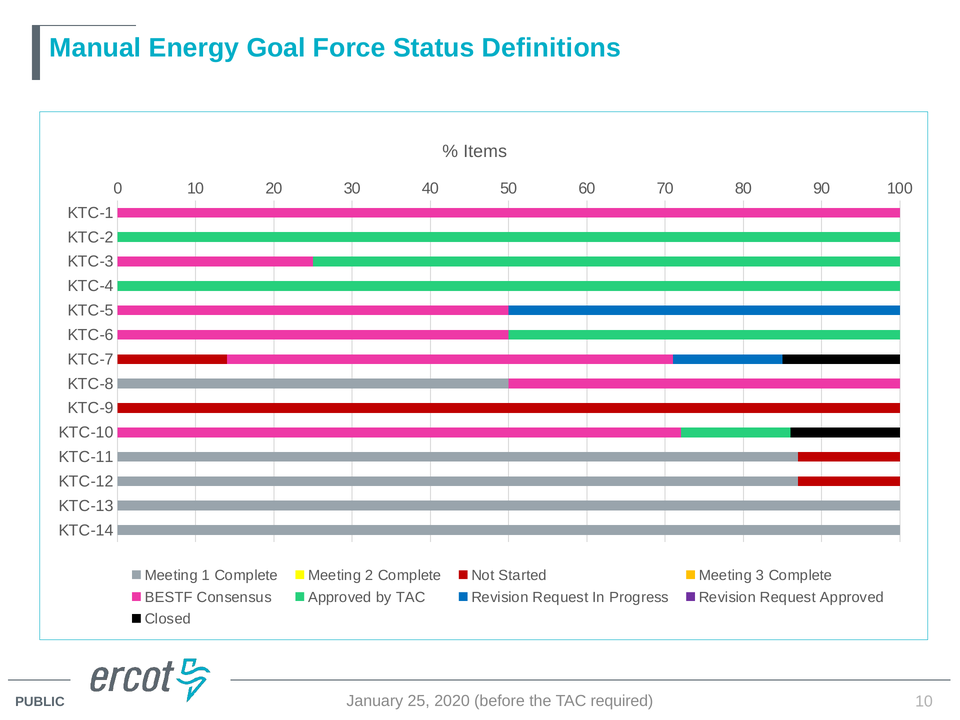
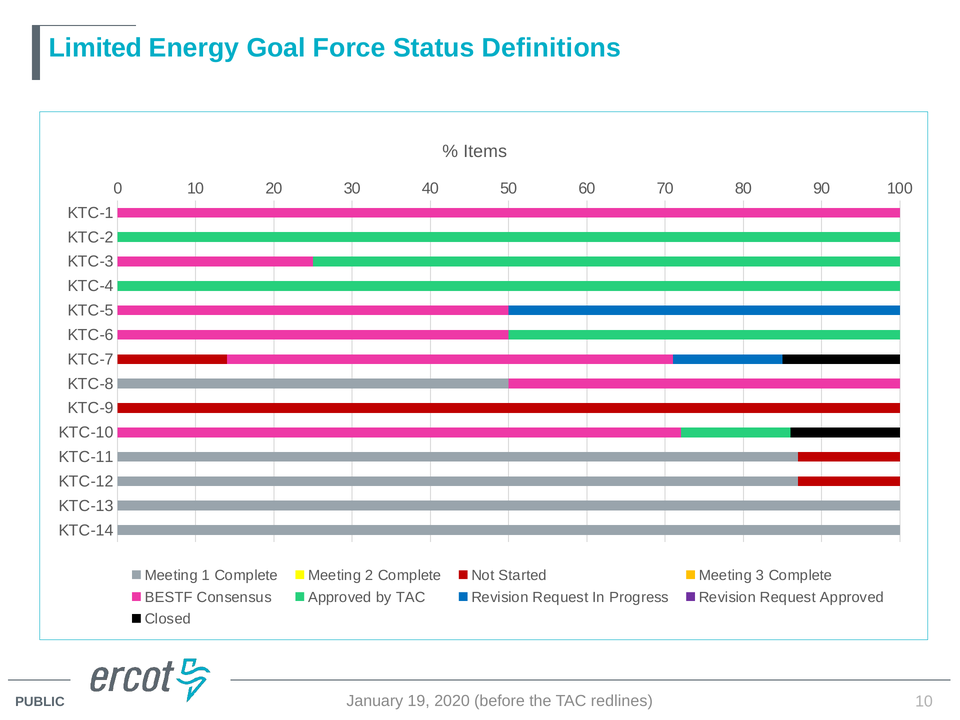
Manual: Manual -> Limited (96, 48)
25: 25 -> 19 (419, 701)
required: required -> redlines (622, 701)
